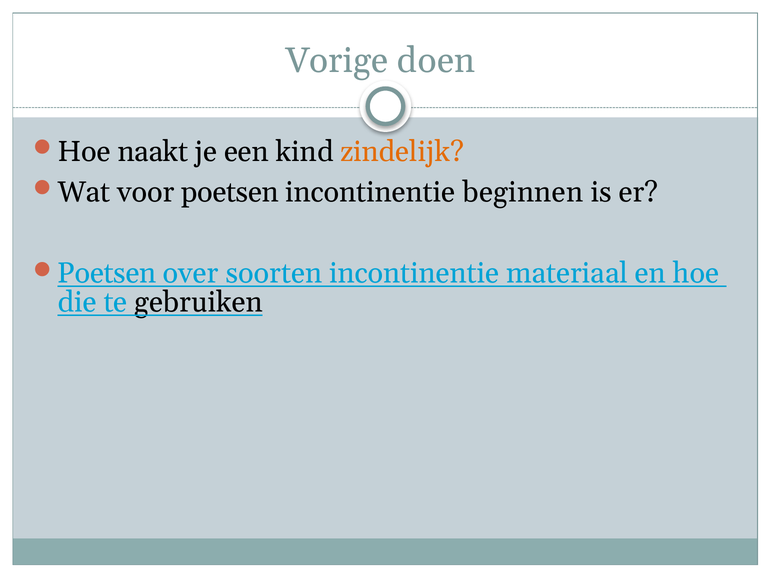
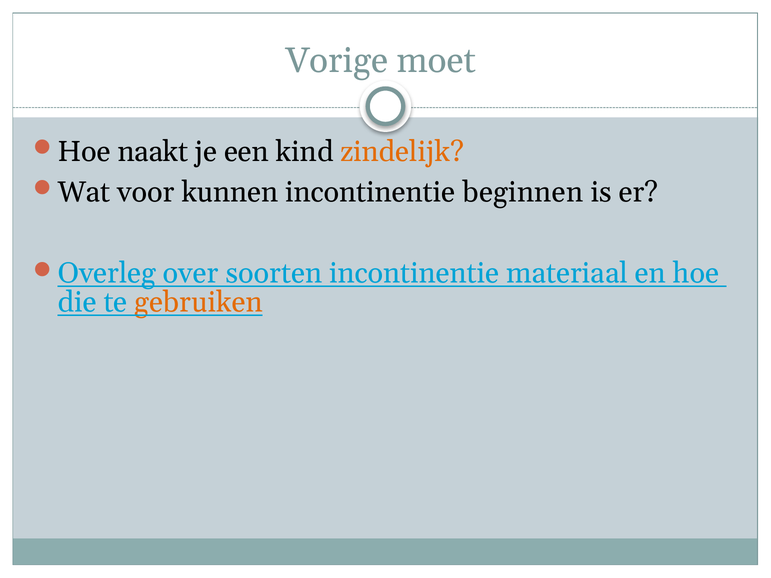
doen: doen -> moet (436, 61)
voor poetsen: poetsen -> kunnen (230, 192)
Poetsen: Poetsen -> Overleg (107, 274)
gebruiken colour: black -> orange (199, 302)
